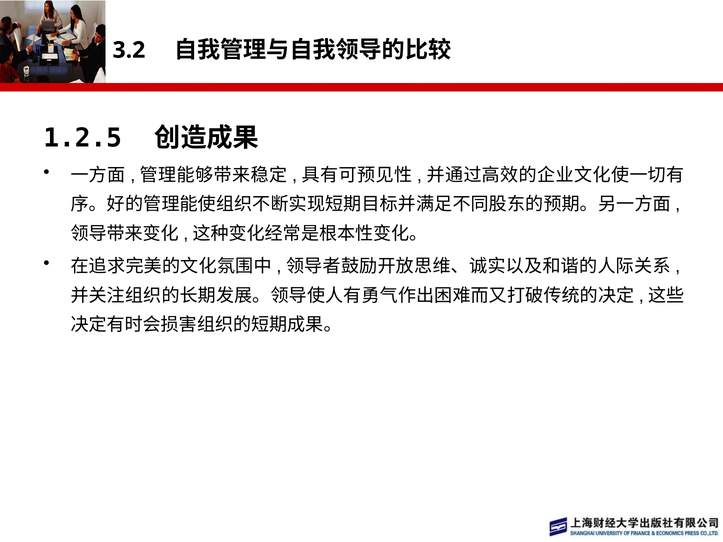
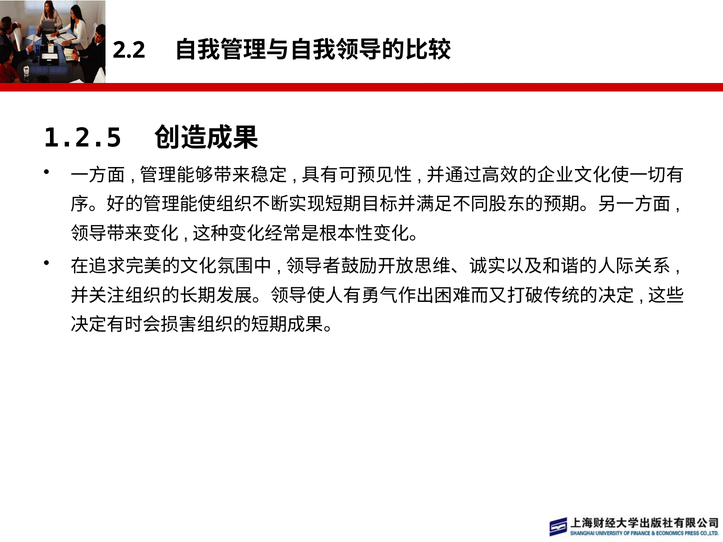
3.2: 3.2 -> 2.2 (129, 50)
